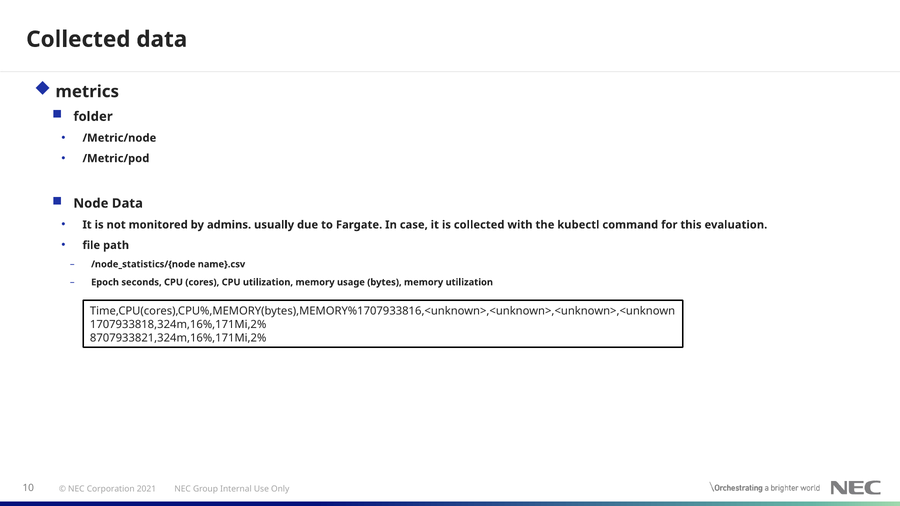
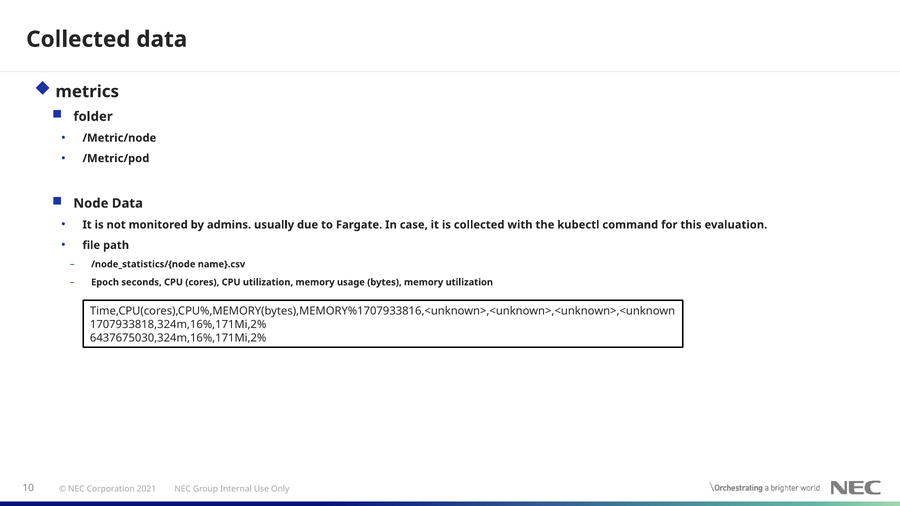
8707933821,324m,16%,171Mi,2%: 8707933821,324m,16%,171Mi,2% -> 6437675030,324m,16%,171Mi,2% (178, 338)
